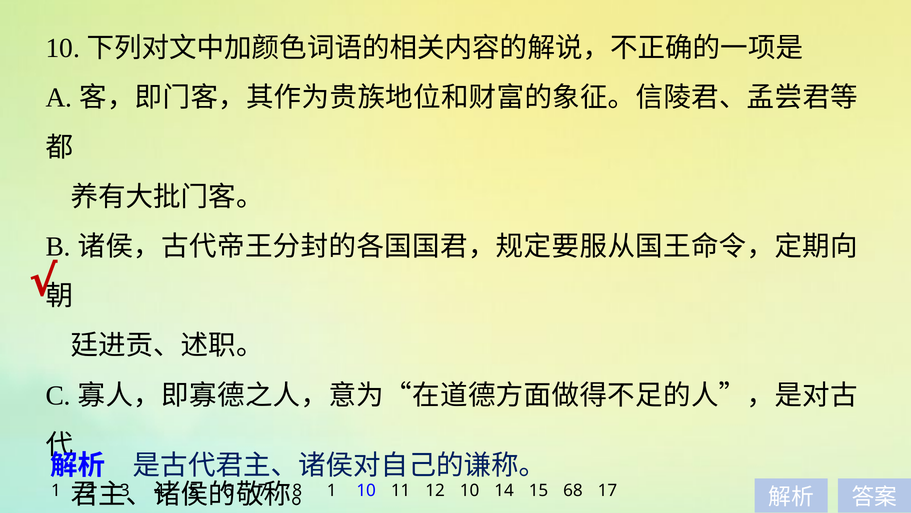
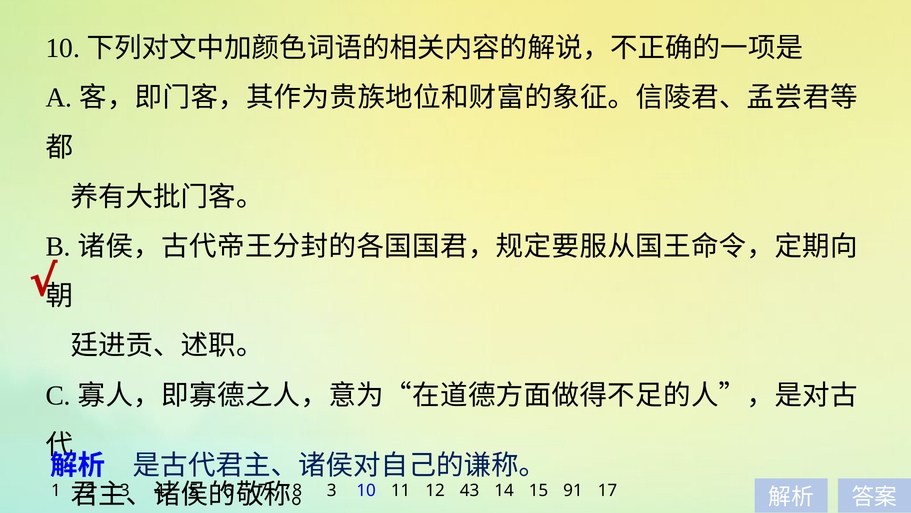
1: 1 -> 3 (332, 490)
12 10: 10 -> 43 (470, 490)
68: 68 -> 91 (573, 490)
